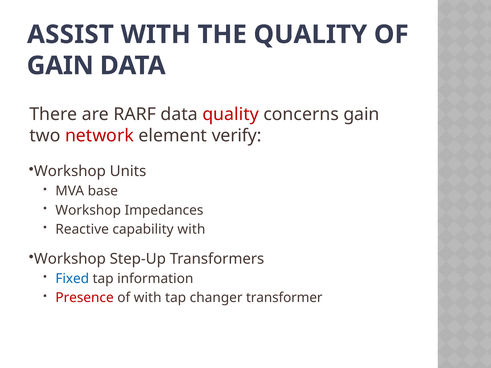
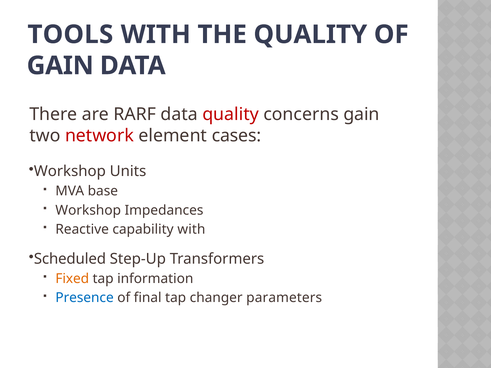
ASSIST: ASSIST -> TOOLS (70, 35)
verify: verify -> cases (237, 136)
Workshop: Workshop -> Scheduled (70, 259)
Fixed colour: blue -> orange (72, 279)
Presence colour: red -> blue (85, 298)
of with: with -> final (148, 298)
transformer: transformer -> parameters (284, 298)
